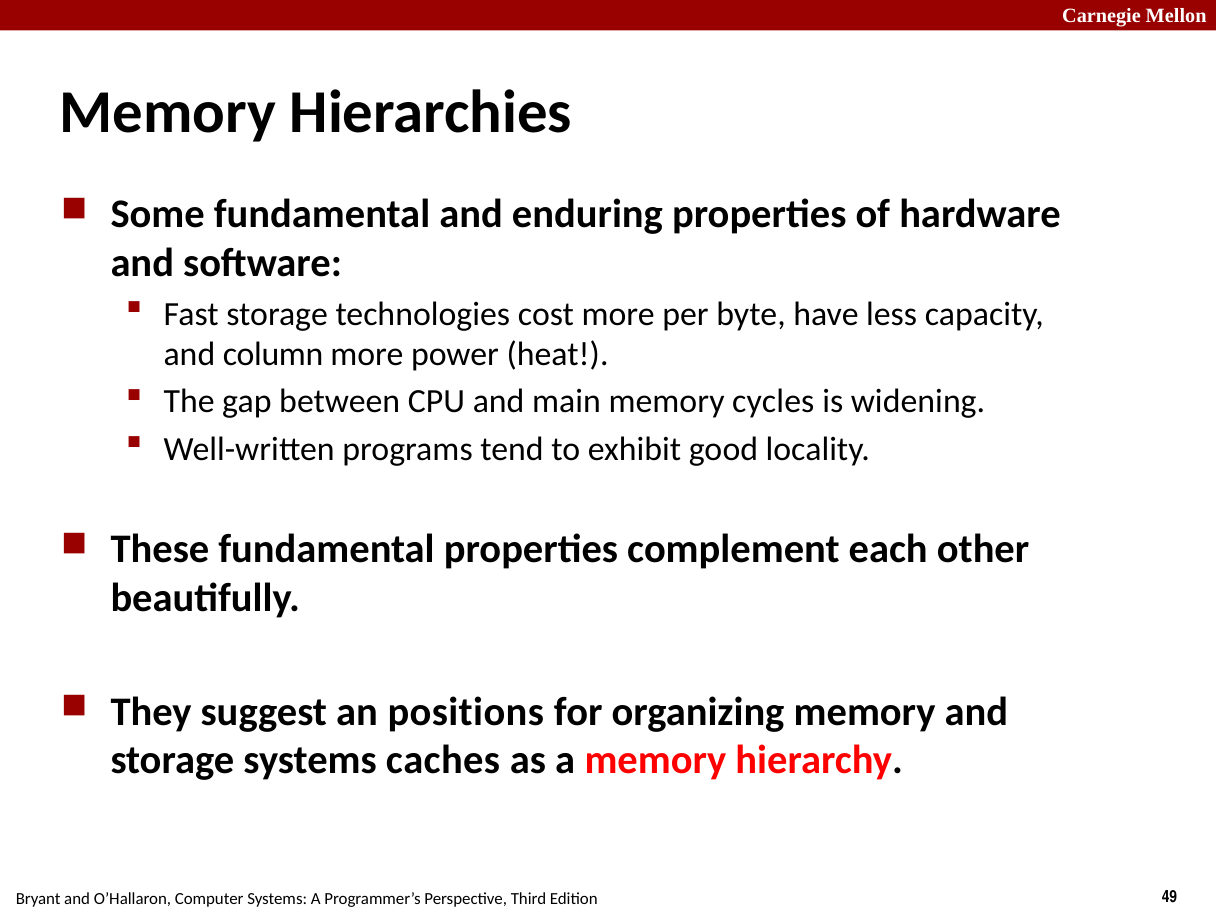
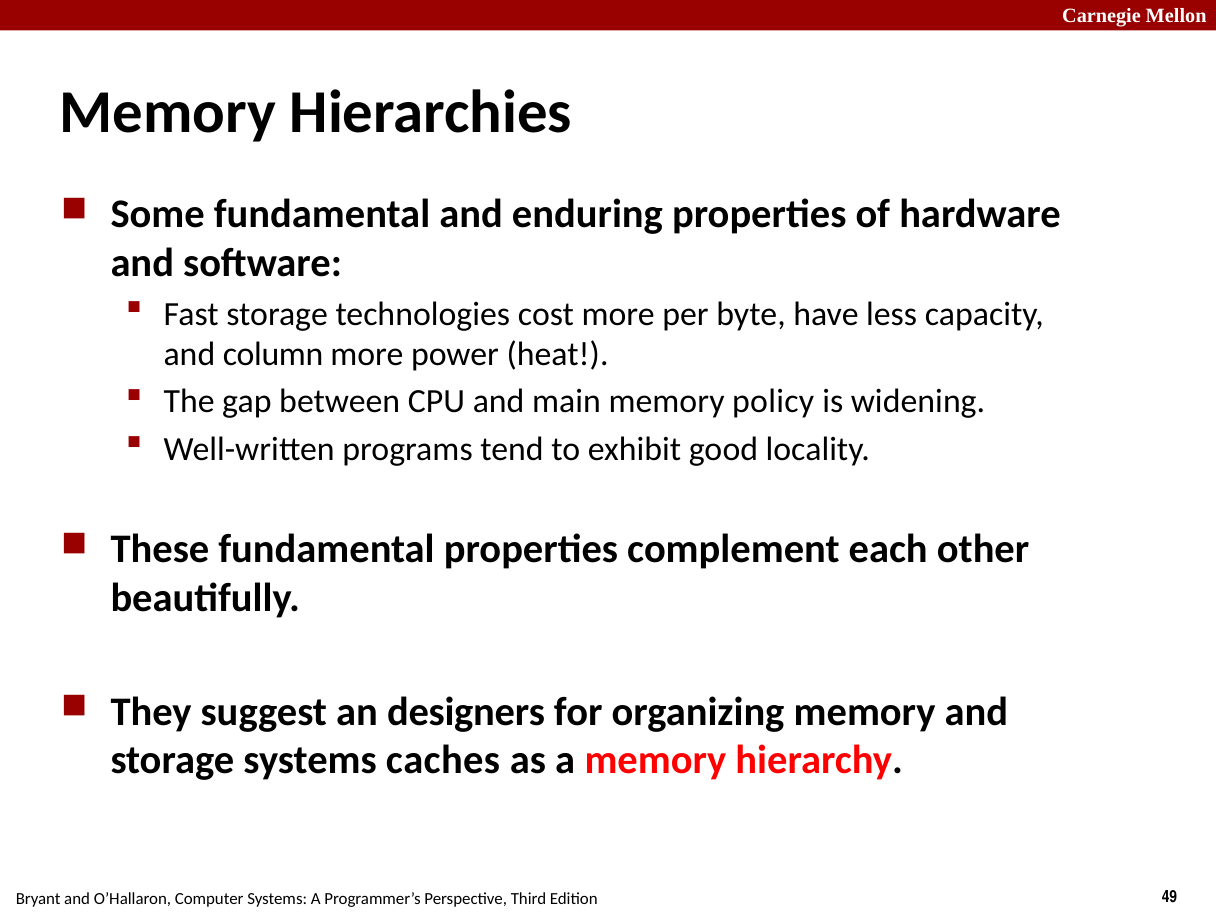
cycles: cycles -> policy (773, 402)
positions: positions -> designers (466, 712)
